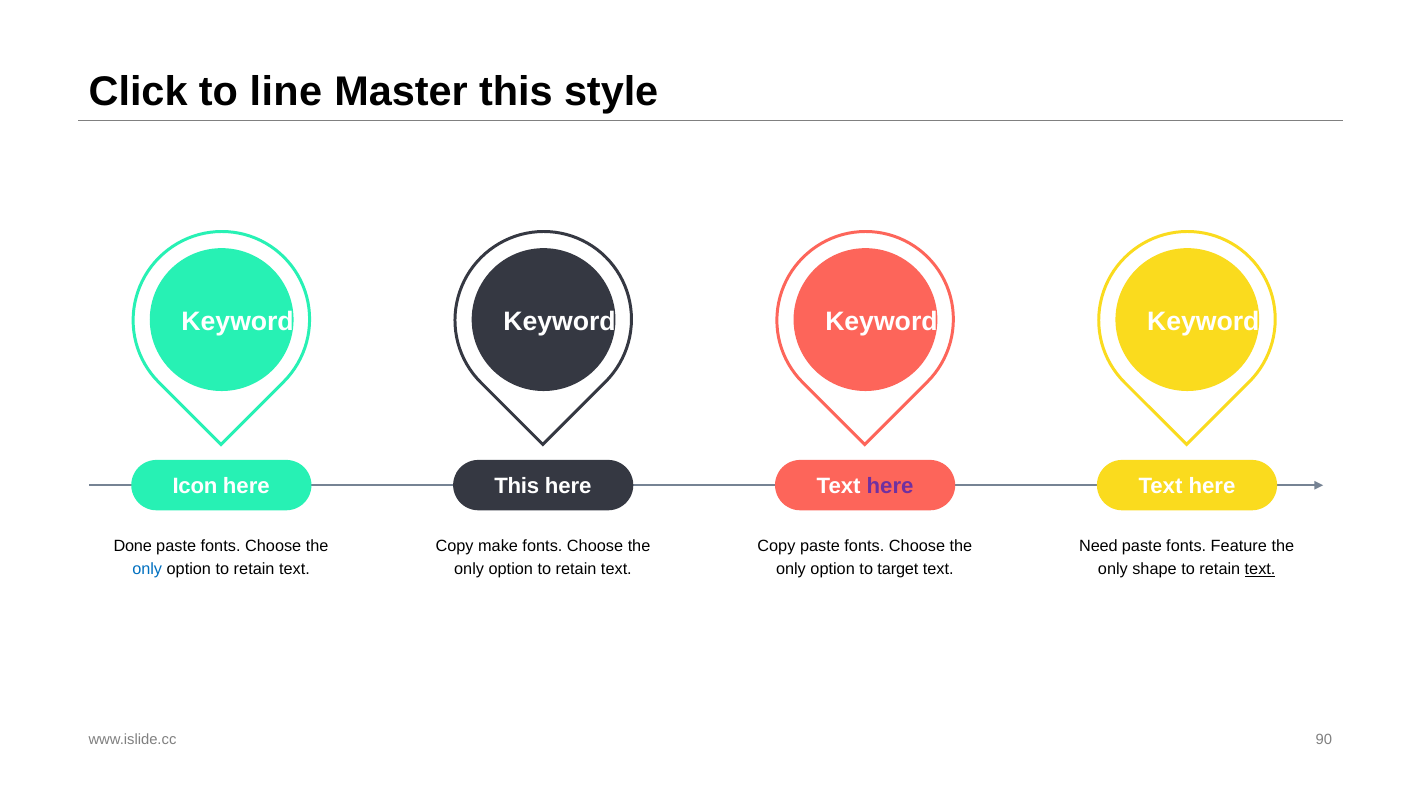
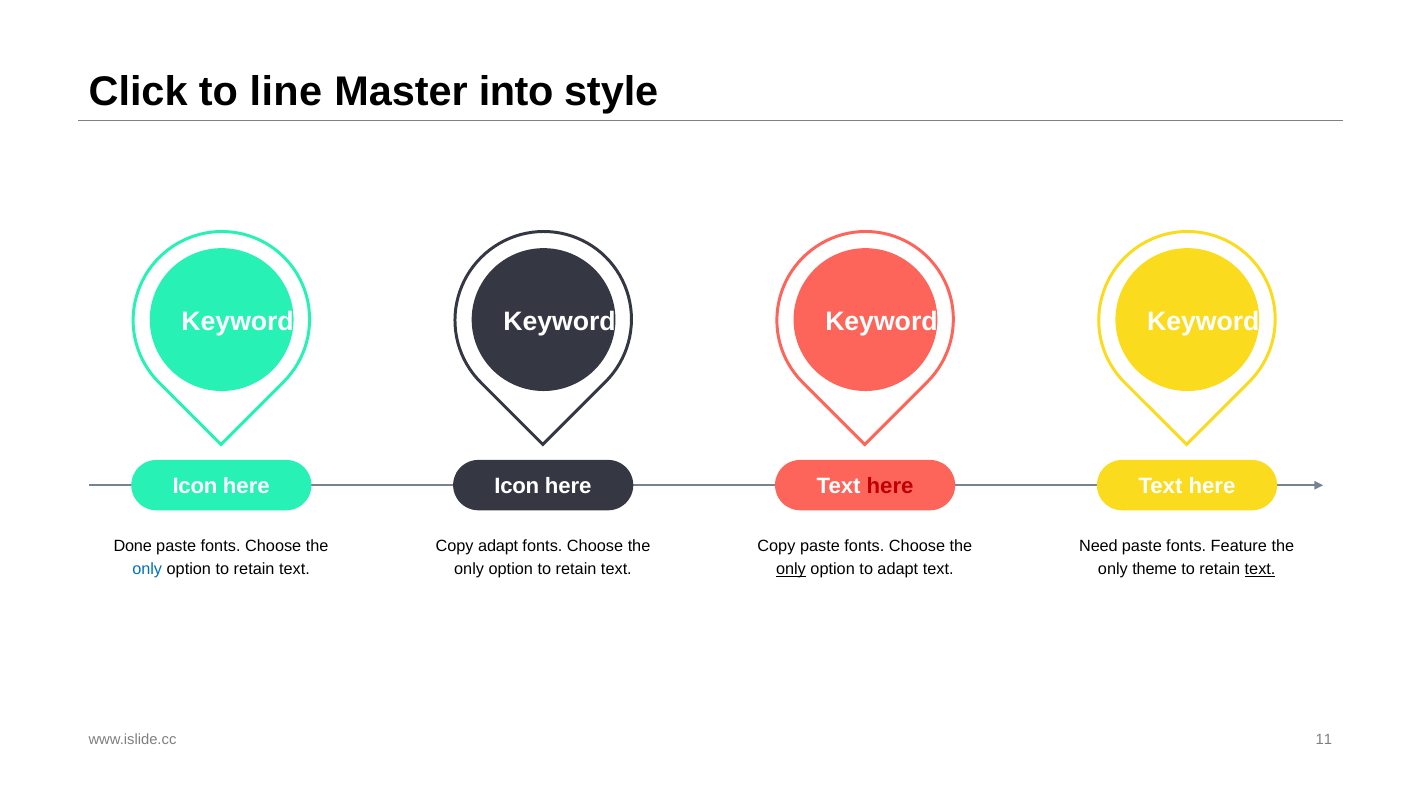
Master this: this -> into (516, 92)
This: This -> Icon (517, 487)
here colour: purple -> red (890, 487)
Copy make: make -> adapt (498, 546)
only underline: none -> present (791, 570)
to target: target -> adapt (898, 570)
shape: shape -> theme (1155, 570)
90: 90 -> 11 (1324, 740)
